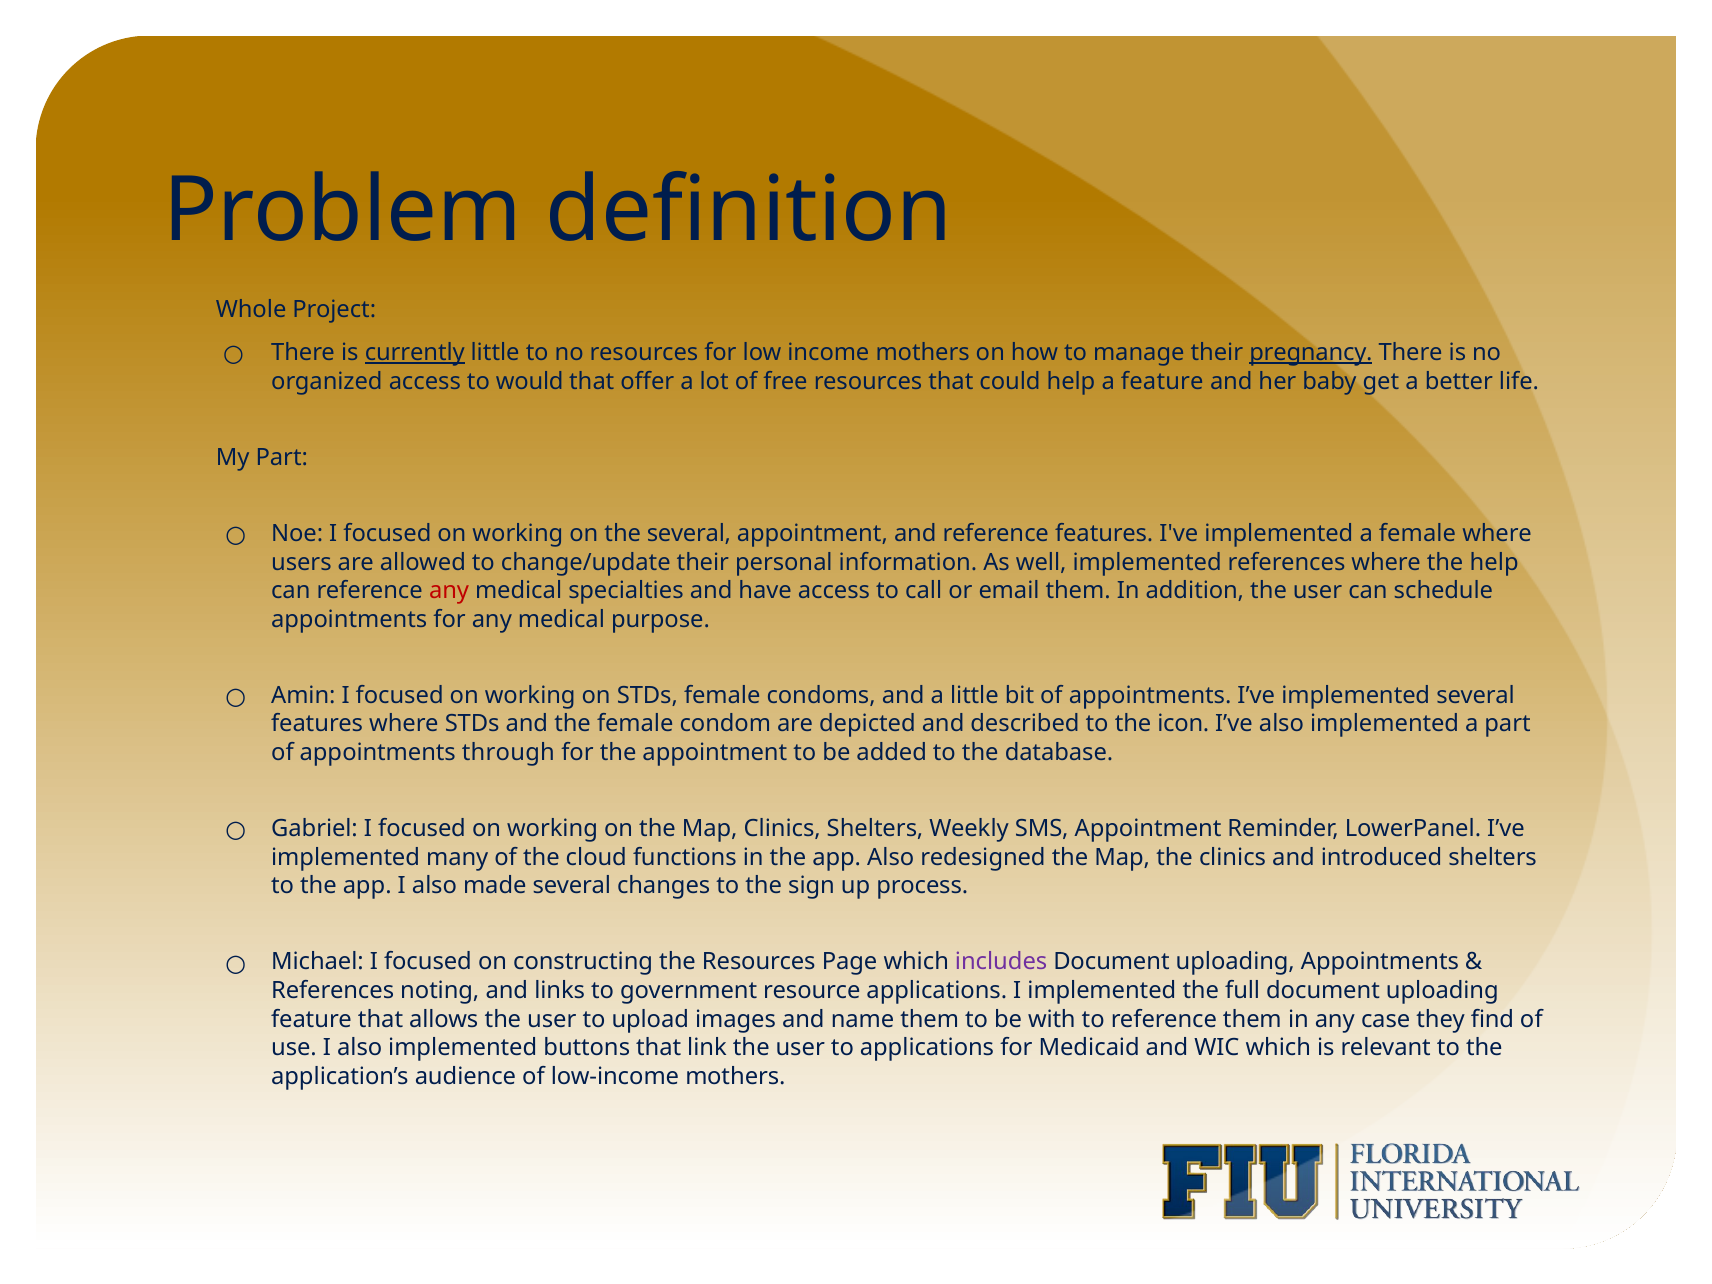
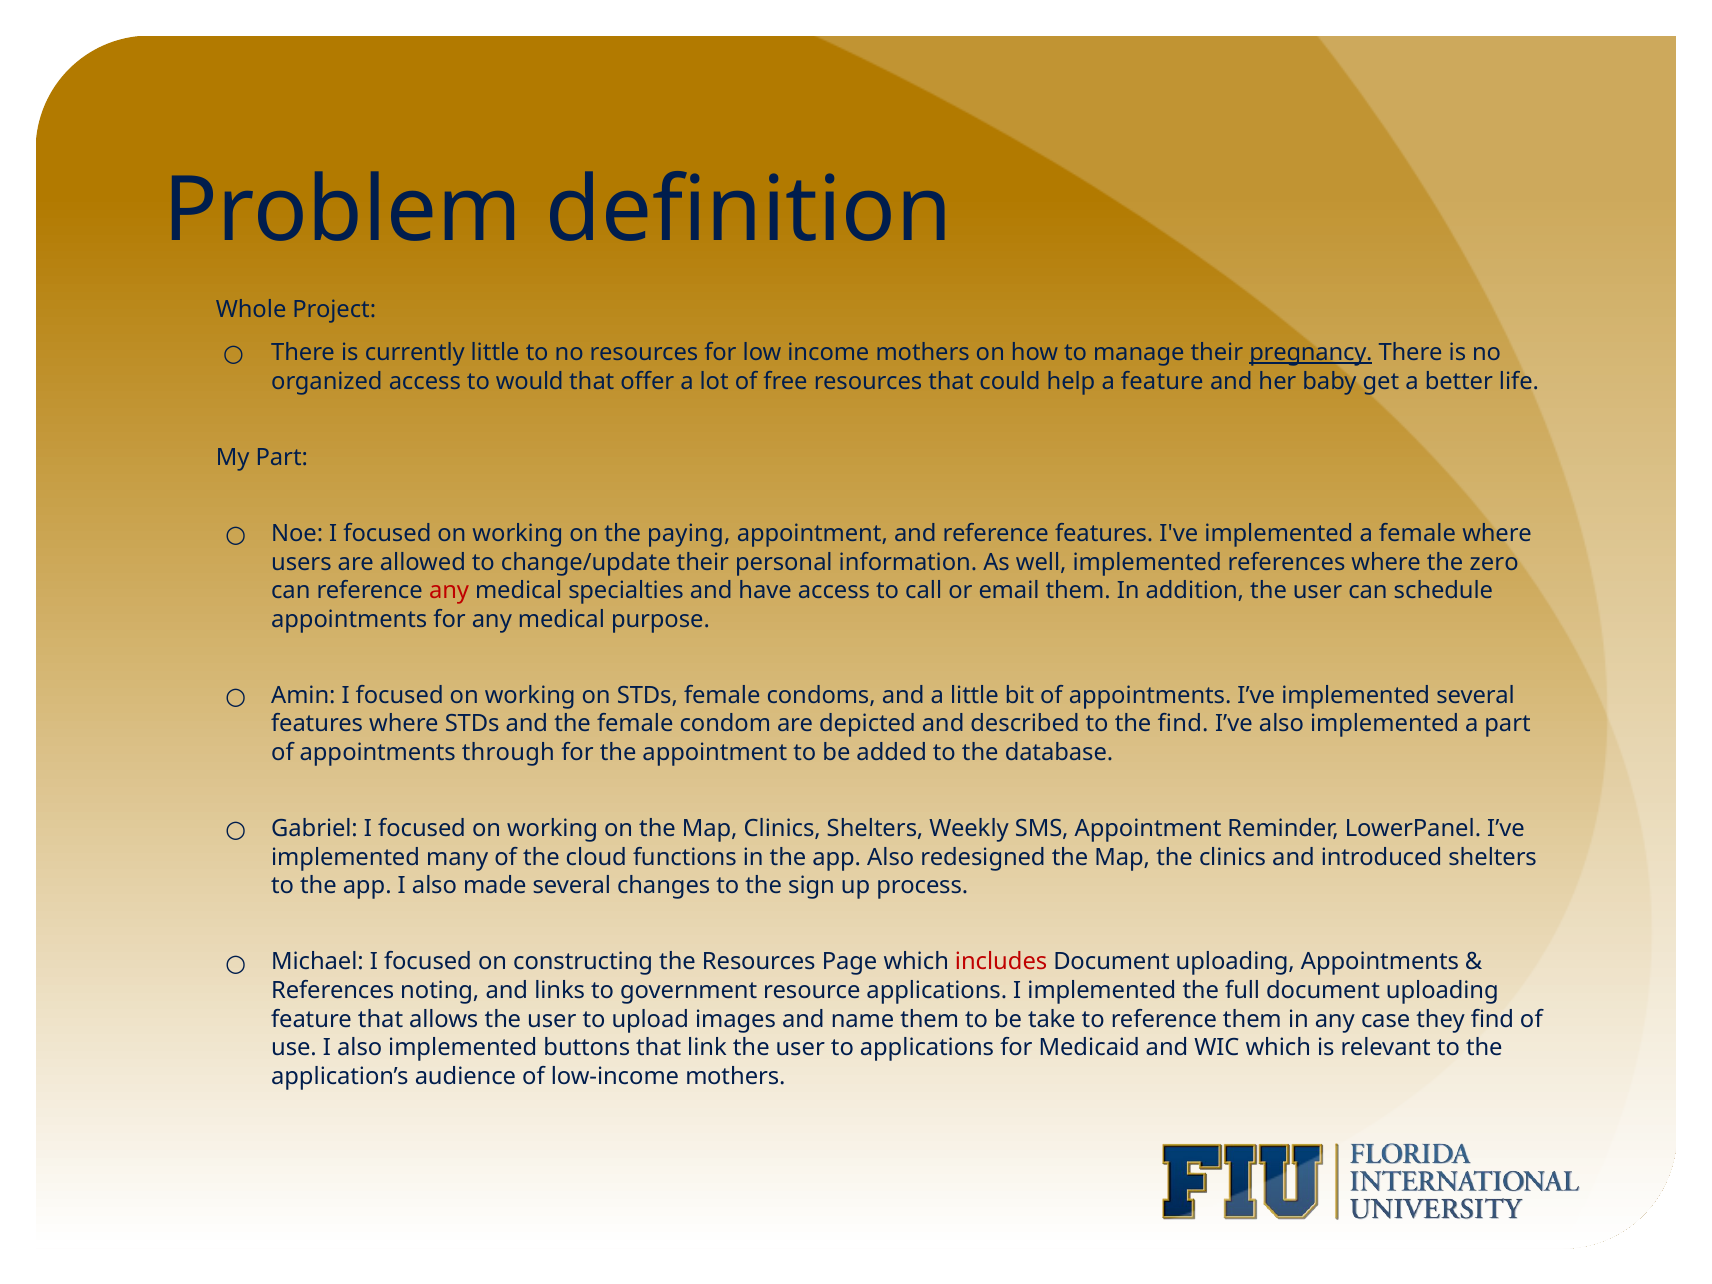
currently underline: present -> none (415, 353)
the several: several -> paying (689, 534)
the help: help -> zero (1494, 562)
the icon: icon -> find (1183, 724)
includes colour: purple -> red (1001, 962)
with: with -> take (1052, 1019)
